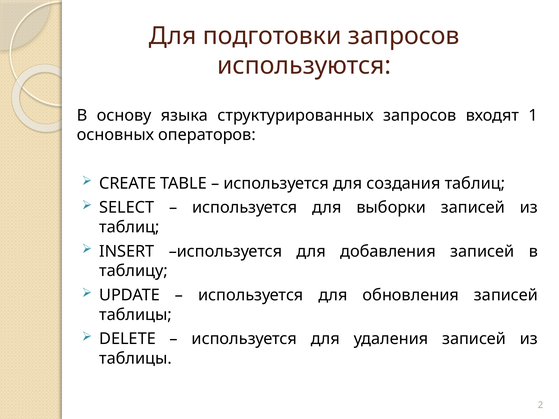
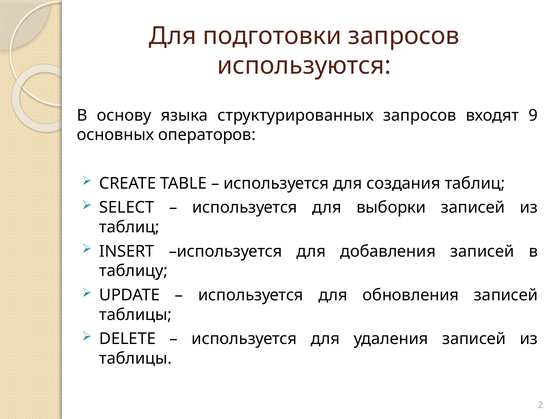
1: 1 -> 9 (533, 115)
